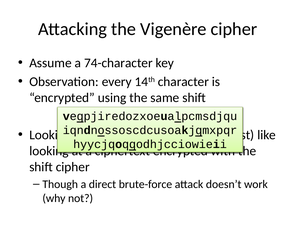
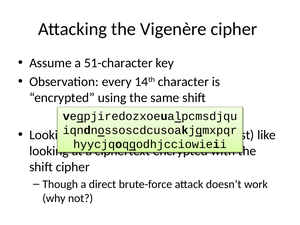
74-character: 74-character -> 51-character (118, 63)
